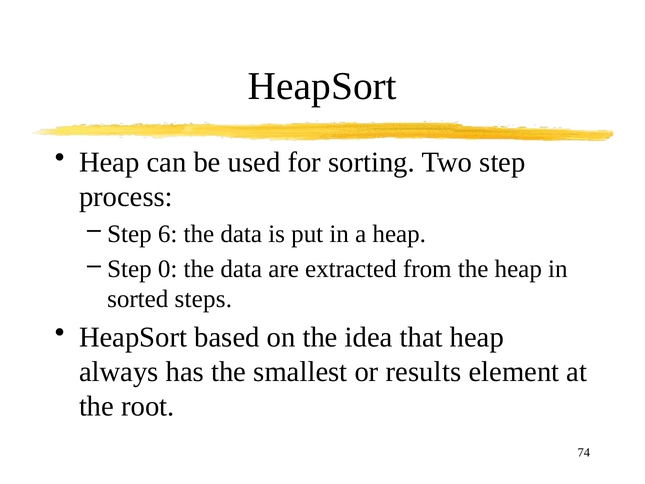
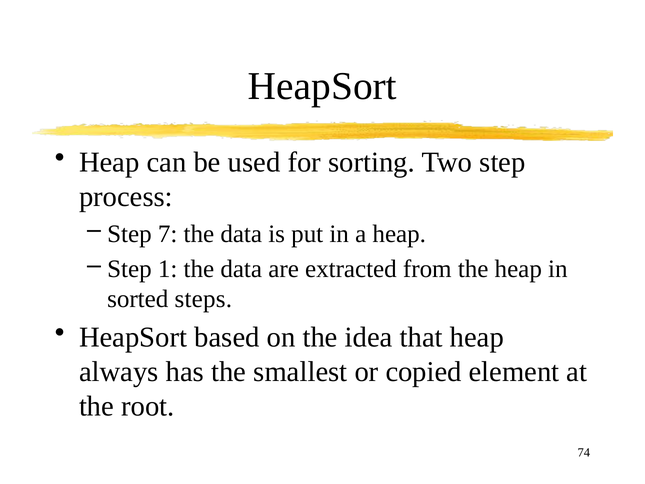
6: 6 -> 7 (168, 234)
0: 0 -> 1 (168, 269)
results: results -> copied (424, 372)
